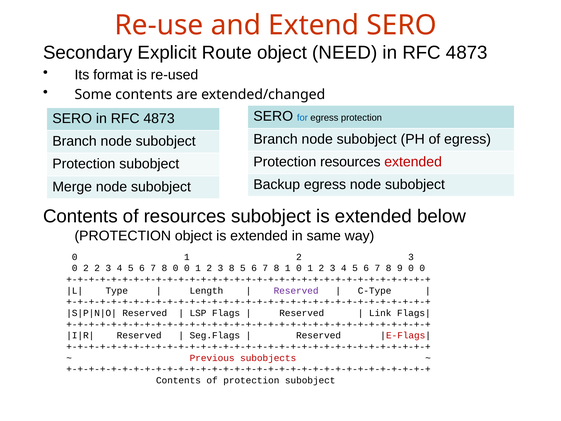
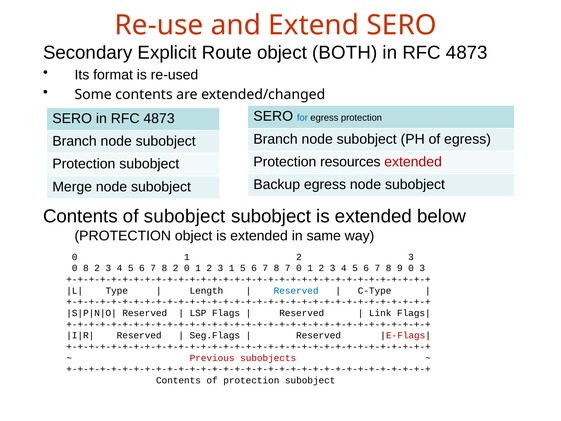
NEED: NEED -> BOTH (345, 53)
of resources: resources -> subobject (185, 216)
0 2: 2 -> 8 (86, 268)
7 8 0: 0 -> 2 (176, 268)
3 8: 8 -> 1 (232, 268)
8 1: 1 -> 7 (288, 268)
9 0 0: 0 -> 3 (422, 268)
Reserved colour: purple -> blue (296, 290)
